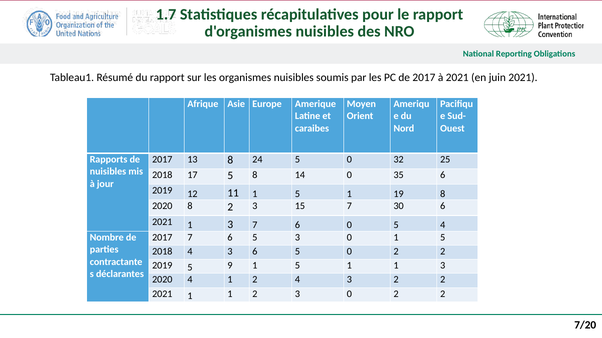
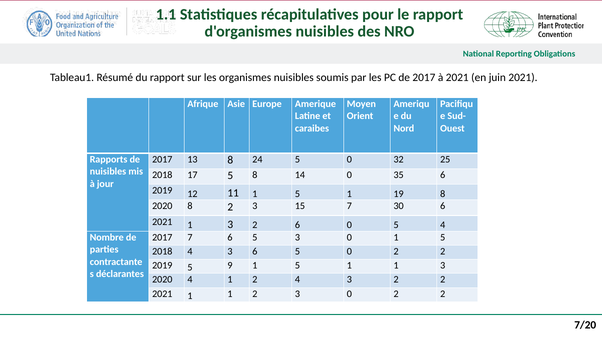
1.7: 1.7 -> 1.1 (166, 14)
1 3 7: 7 -> 2 (255, 225)
